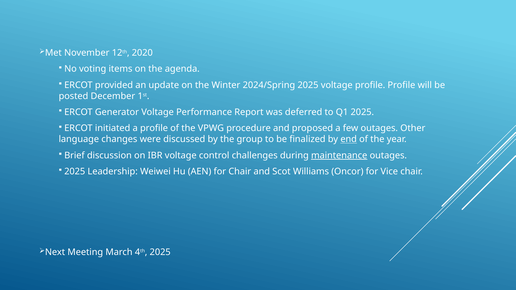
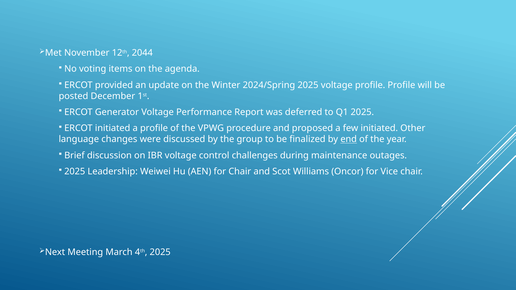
2020: 2020 -> 2044 (142, 53)
few outages: outages -> initiated (379, 128)
maintenance underline: present -> none (339, 155)
